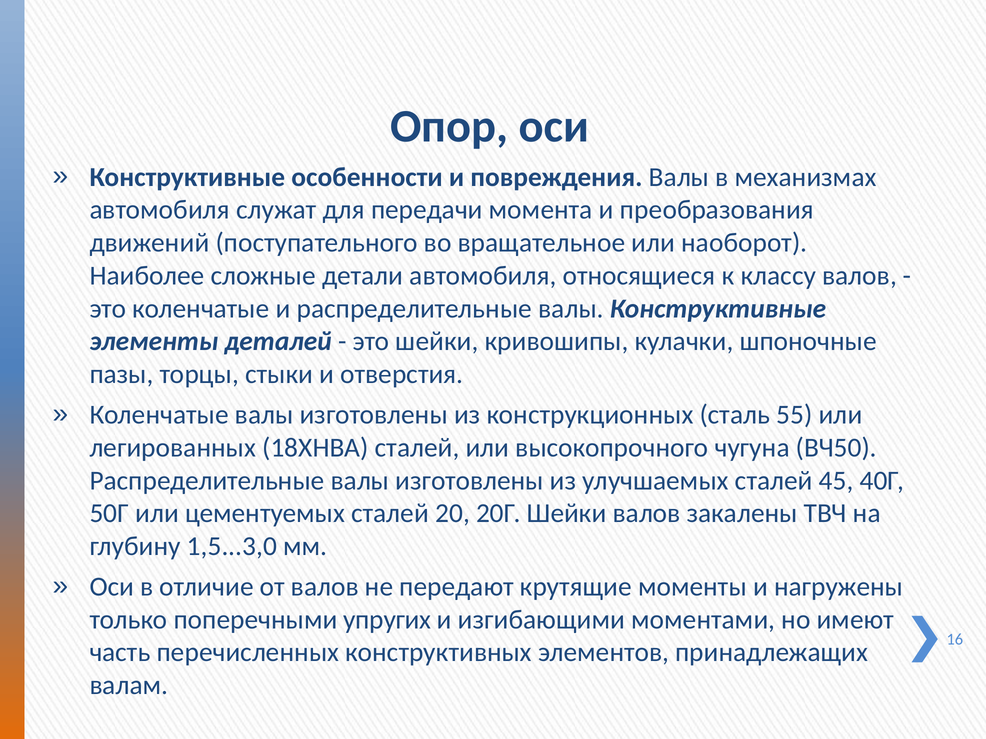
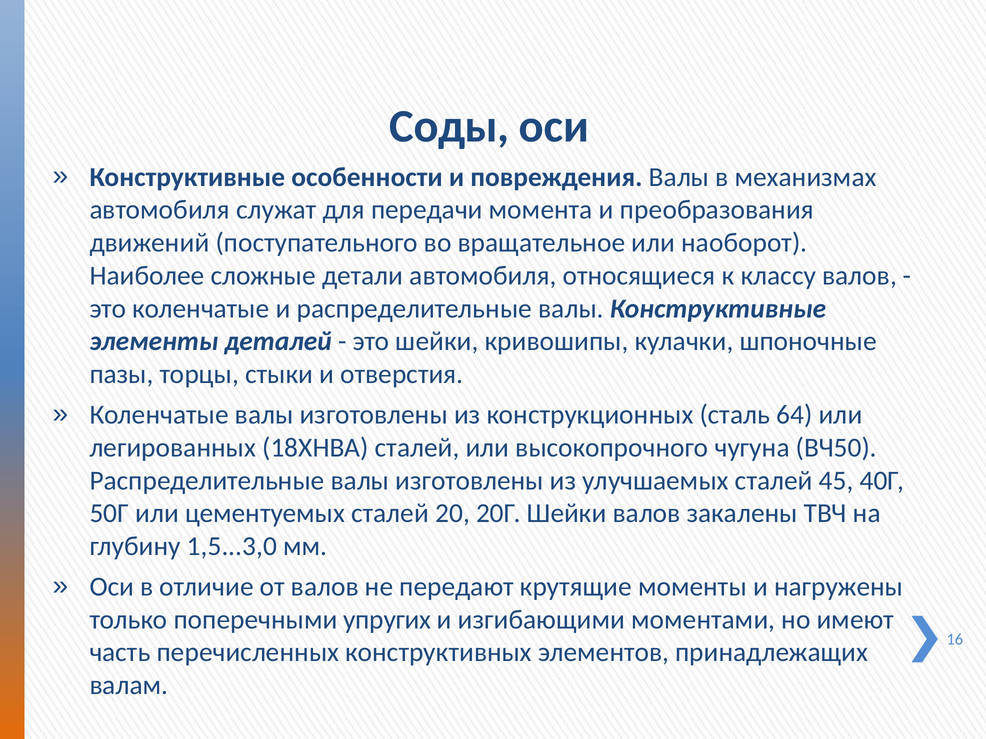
Опор: Опор -> Соды (449, 126)
55: 55 -> 64 (794, 415)
